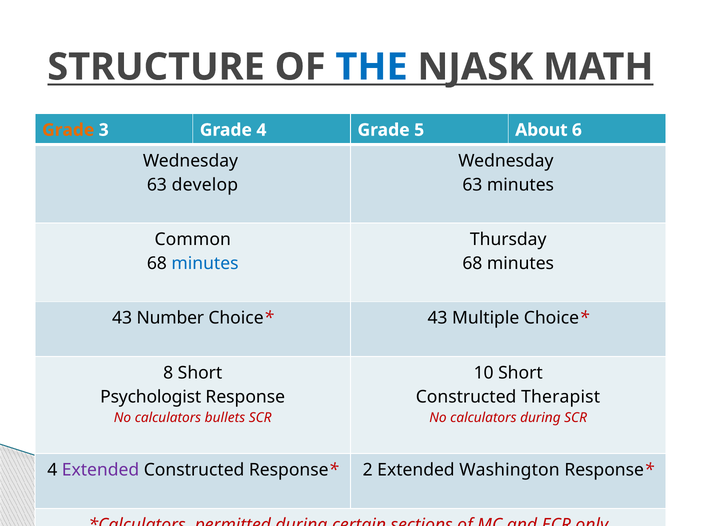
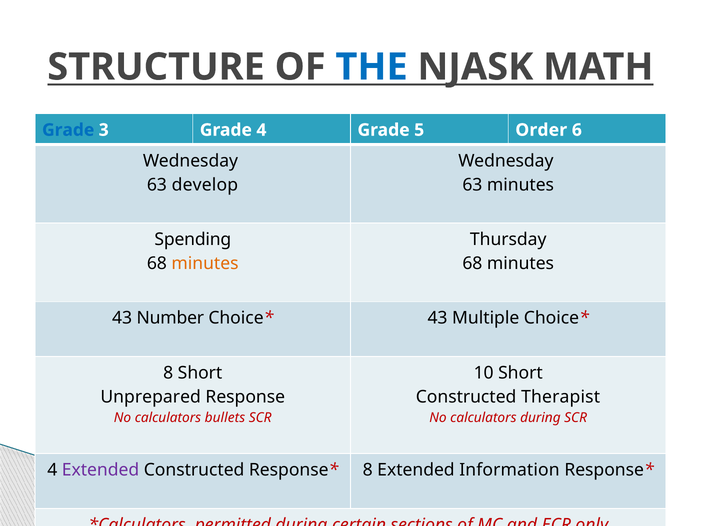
Grade colour: orange -> blue (68, 130)
About: About -> Order (541, 130)
Common: Common -> Spending (193, 239)
minutes colour: blue -> orange (205, 263)
Psychologist: Psychologist -> Unprepared (151, 397)
2: 2 -> 8 (368, 470)
Washington: Washington -> Information (509, 470)
